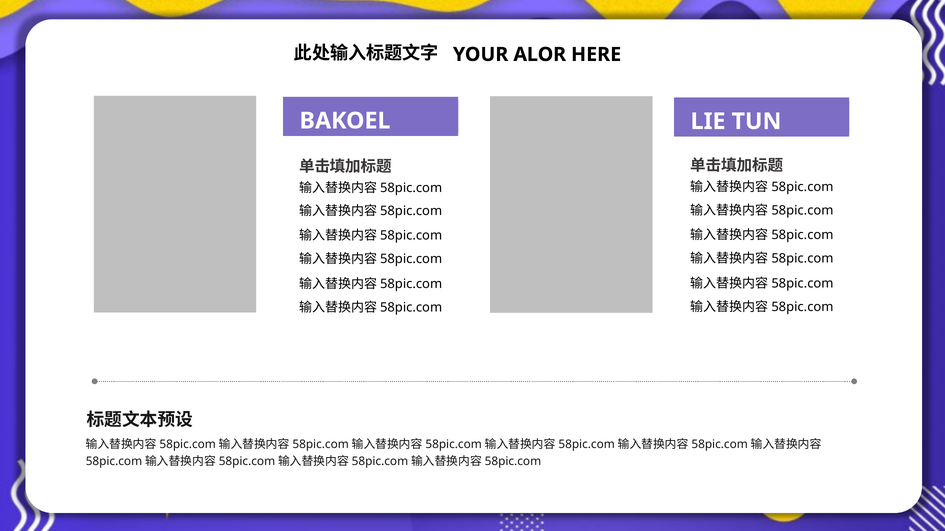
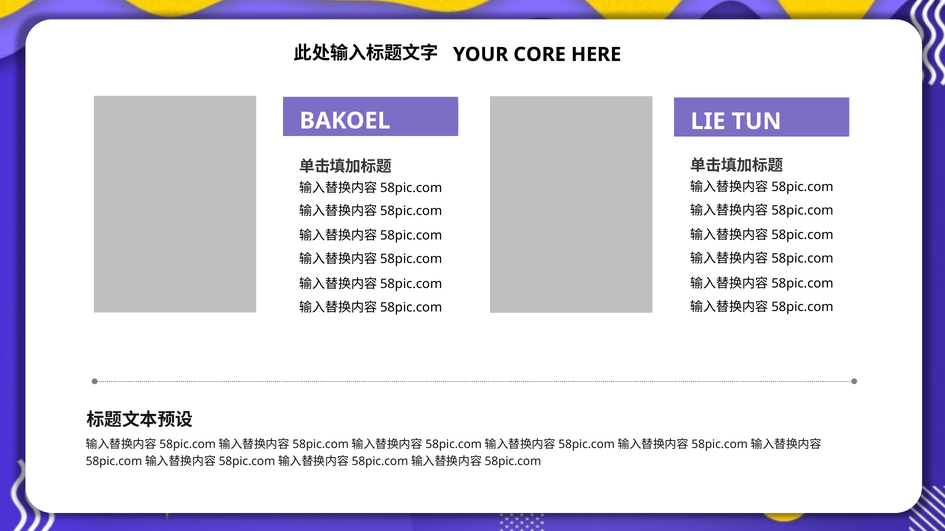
ALOR: ALOR -> CORE (540, 55)
